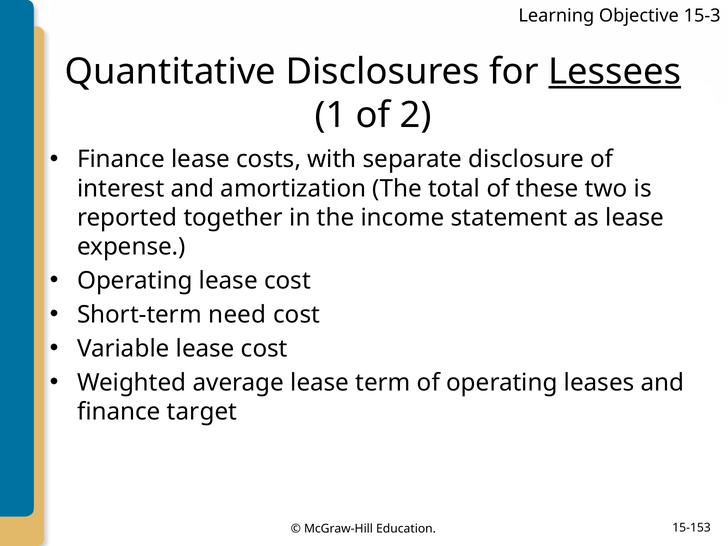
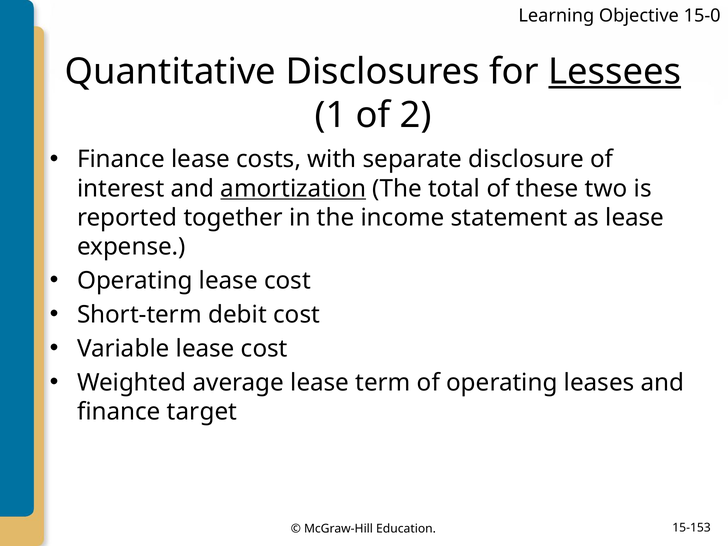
15-3: 15-3 -> 15-0 (702, 16)
amortization underline: none -> present (293, 189)
need: need -> debit (237, 315)
